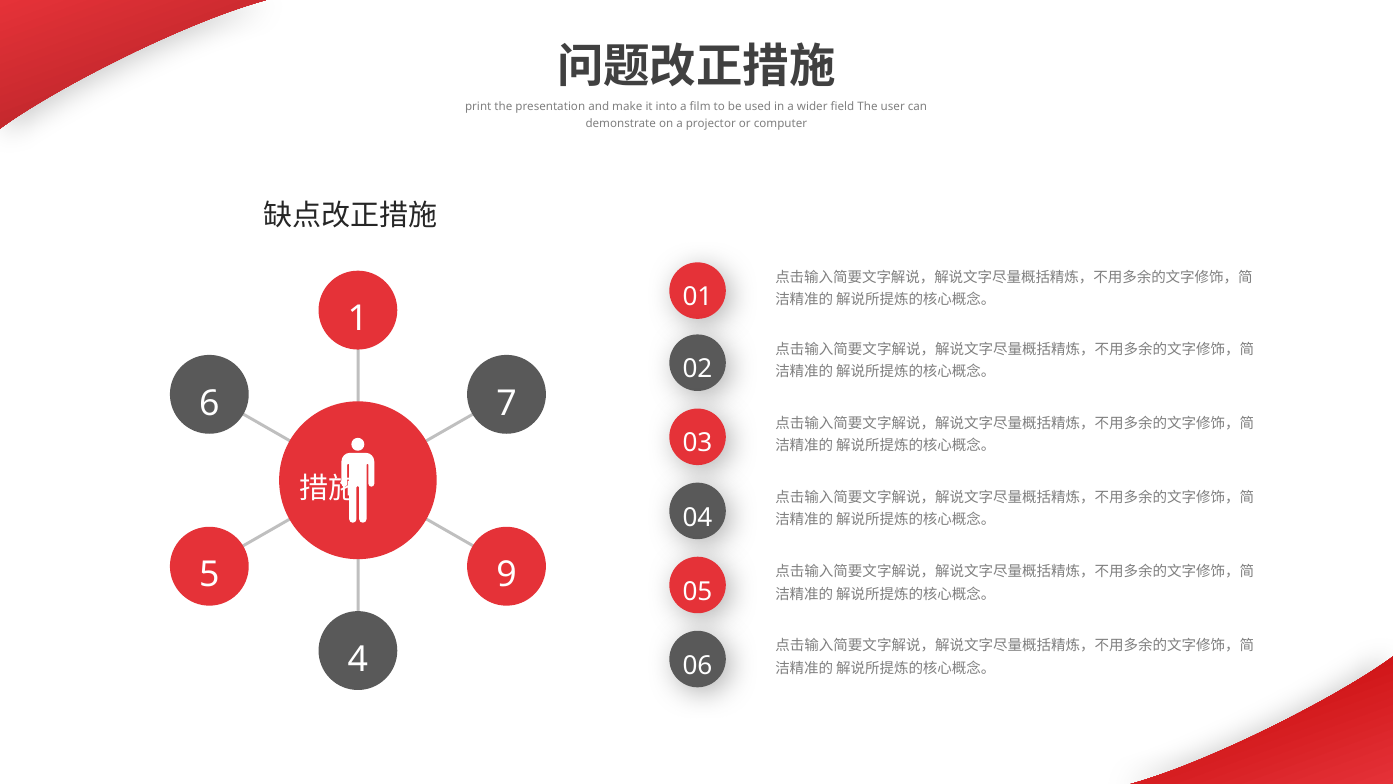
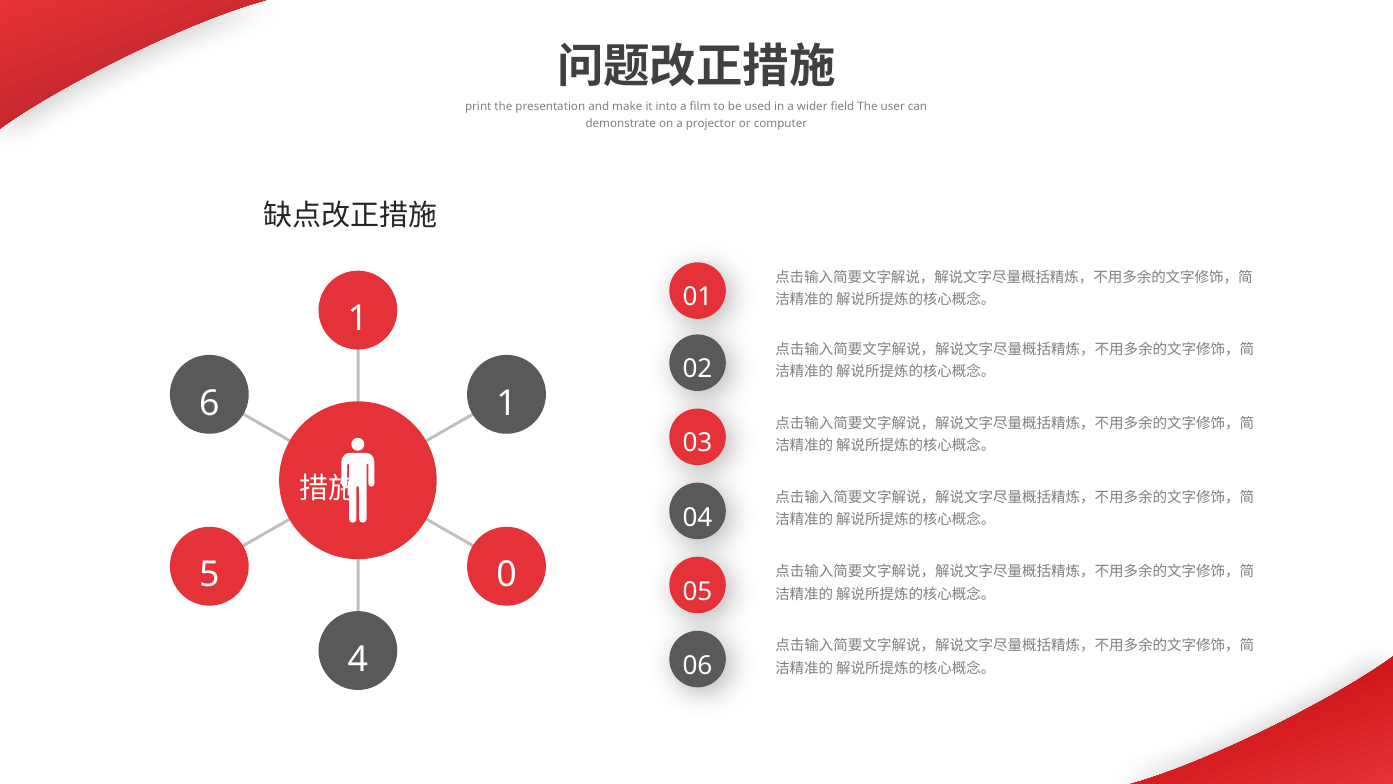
6 7: 7 -> 1 (506, 403)
9: 9 -> 0 (506, 575)
